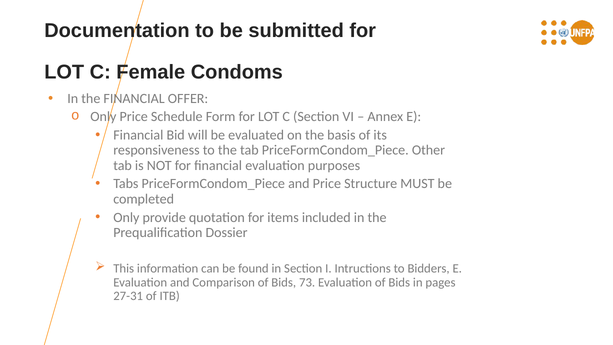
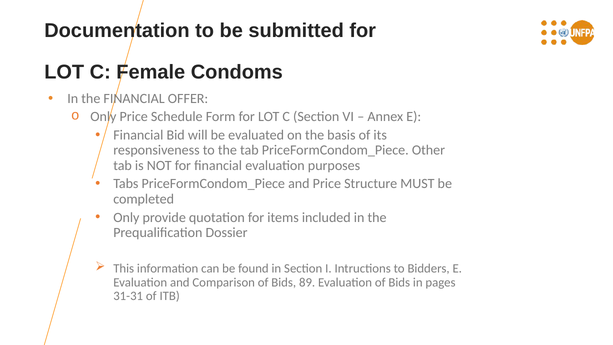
73: 73 -> 89 (307, 282)
27-31: 27-31 -> 31-31 (128, 296)
